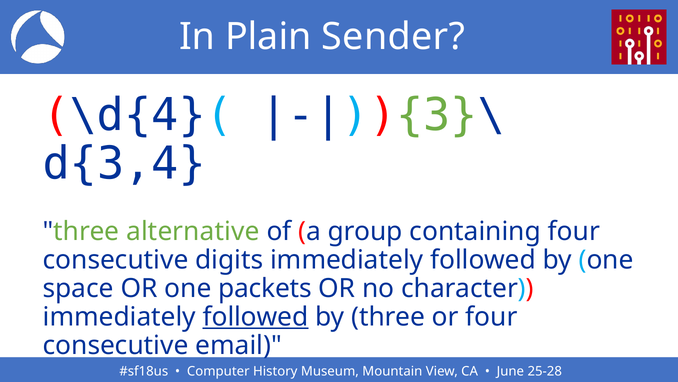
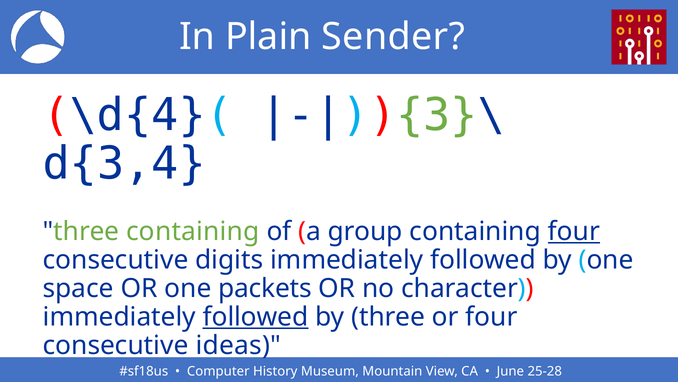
three alternative: alternative -> containing (193, 231)
four underline: none -> present (574, 231)
email: email -> ideas (238, 345)
